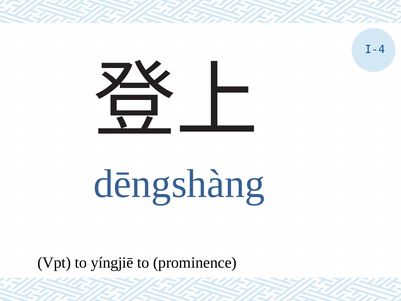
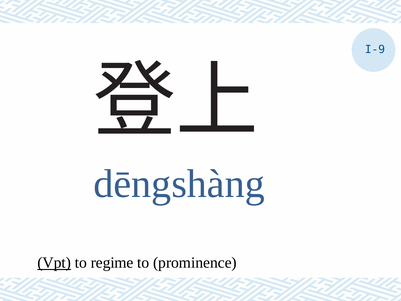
I-4: I-4 -> I-9 (375, 50)
Vpt underline: none -> present (54, 263)
yíngjiē: yíngjiē -> regime (112, 263)
